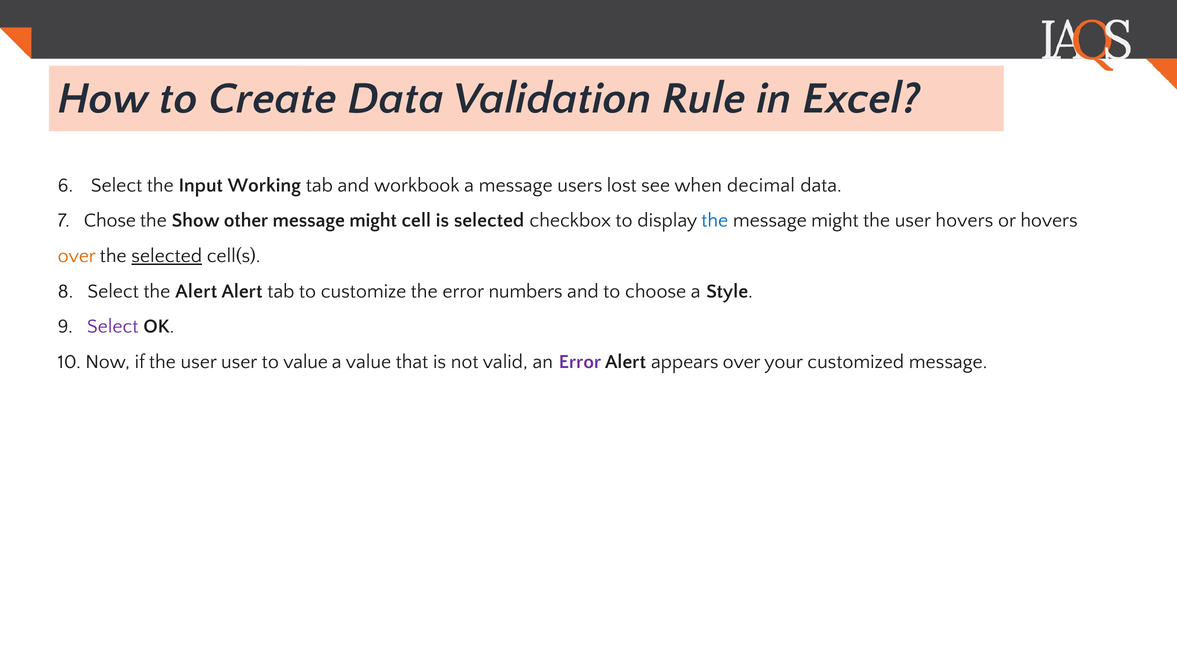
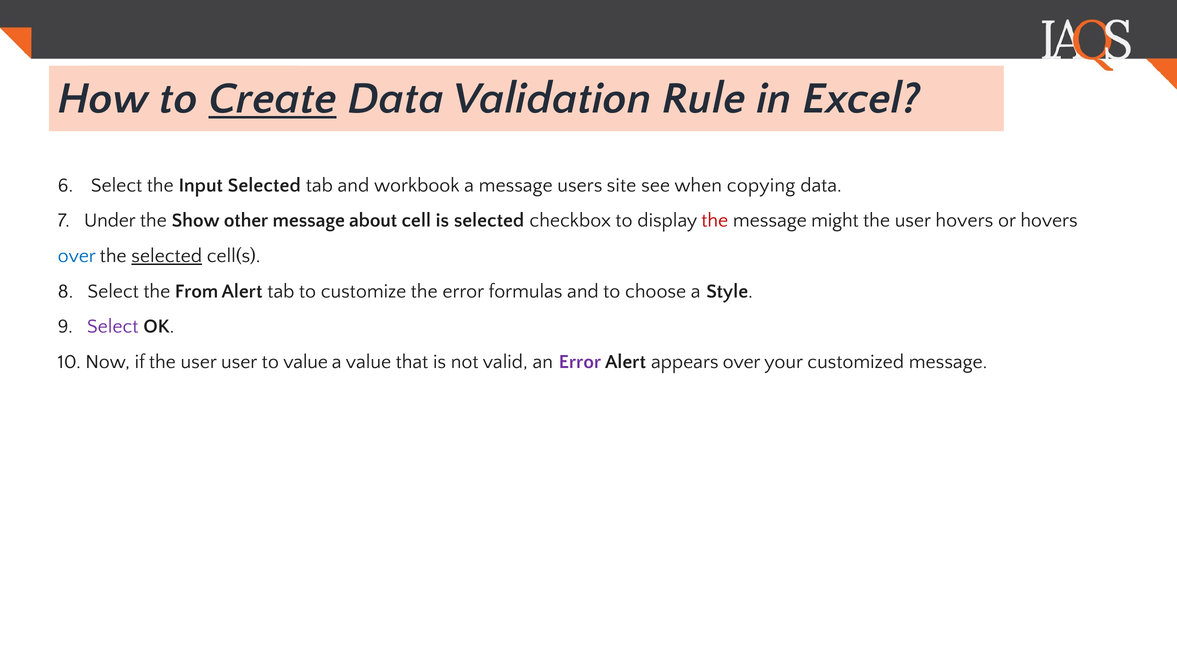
Create underline: none -> present (273, 98)
Input Working: Working -> Selected (264, 185)
lost: lost -> site (622, 185)
decimal: decimal -> copying (761, 185)
Chose: Chose -> Under (110, 221)
might: might -> about (373, 221)
the colour: blue -> red (715, 221)
over colour: orange -> blue (77, 256)
the Alert: Alert -> From (197, 291)
numbers: numbers -> formulas (525, 291)
